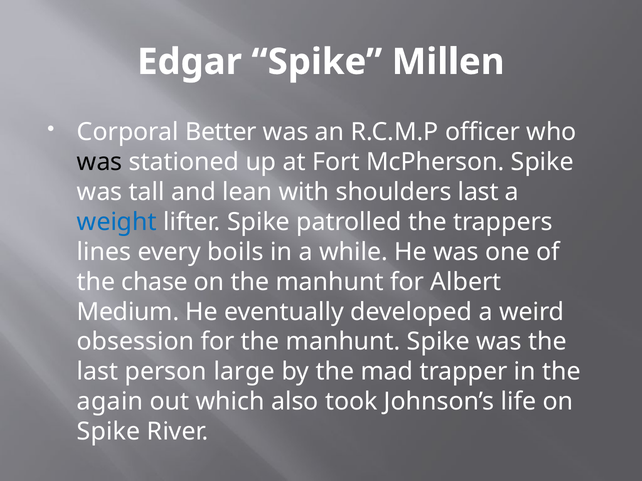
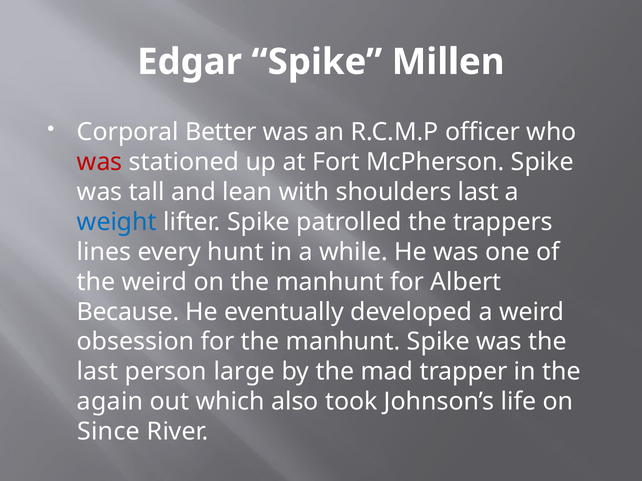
was colour: black -> red (100, 162)
boils: boils -> hunt (236, 252)
the chase: chase -> weird (155, 282)
Medium: Medium -> Because (128, 312)
Spike: Spike -> Since (109, 432)
